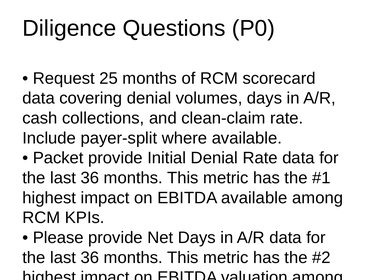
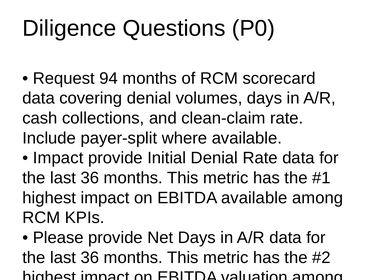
25: 25 -> 94 (109, 78)
Packet: Packet -> Impact (58, 158)
